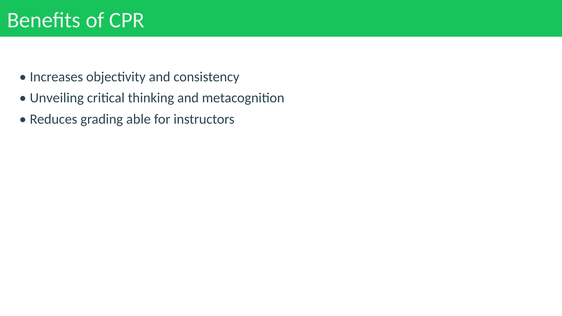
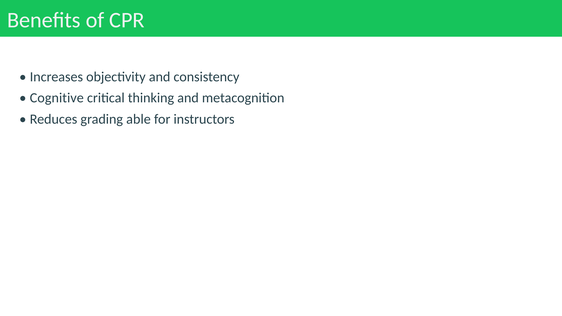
Unveiling: Unveiling -> Cognitive (57, 98)
